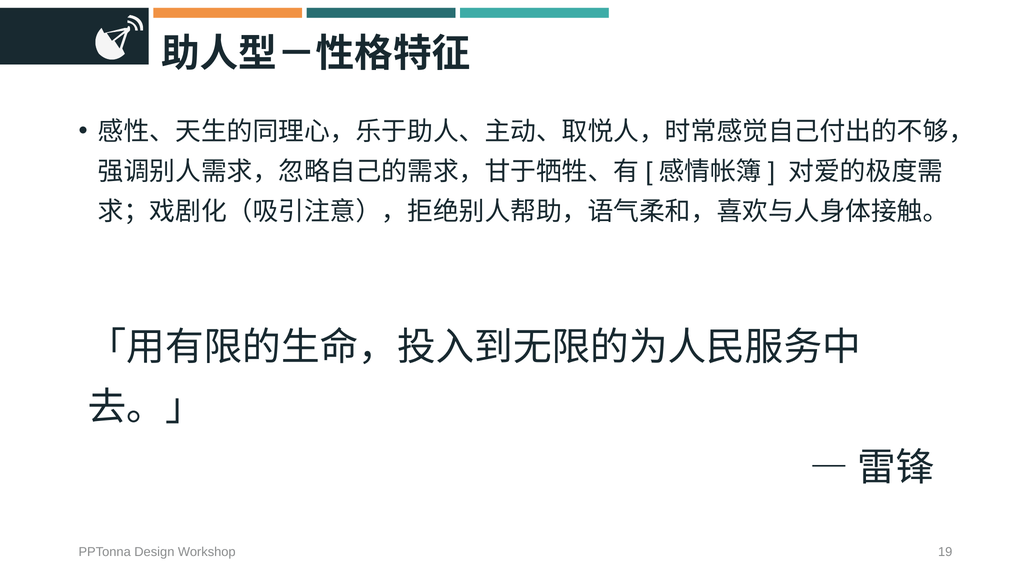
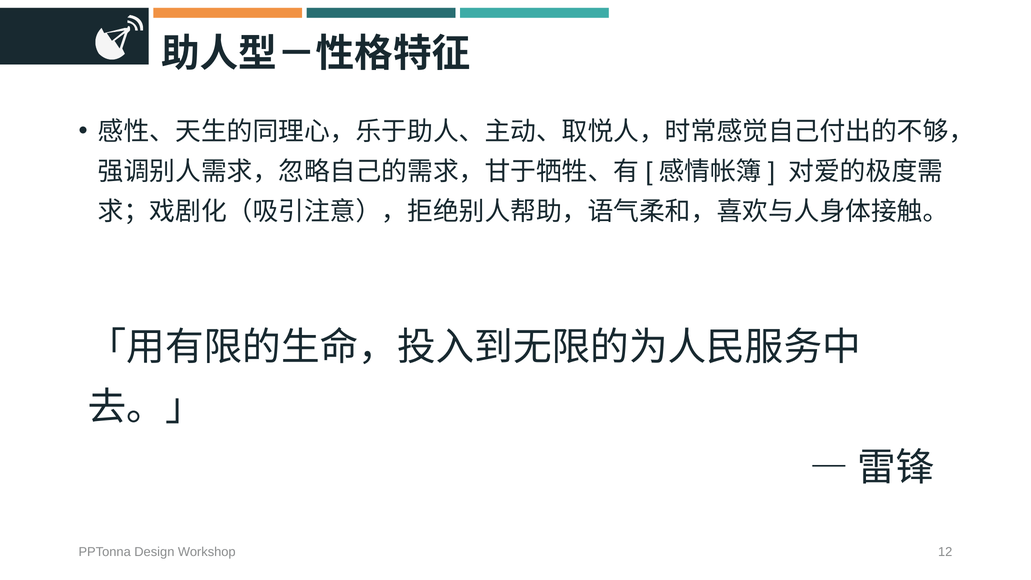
19: 19 -> 12 (945, 552)
